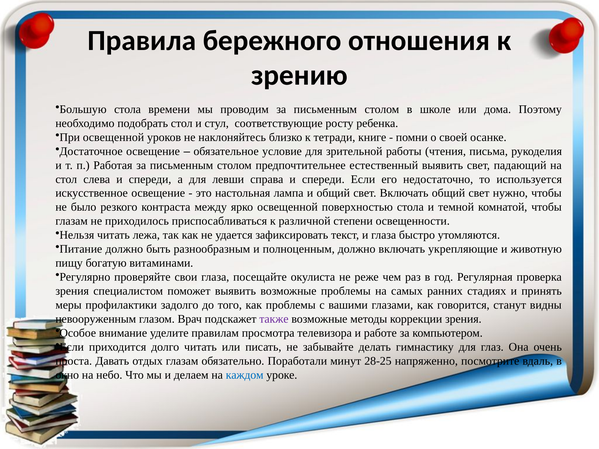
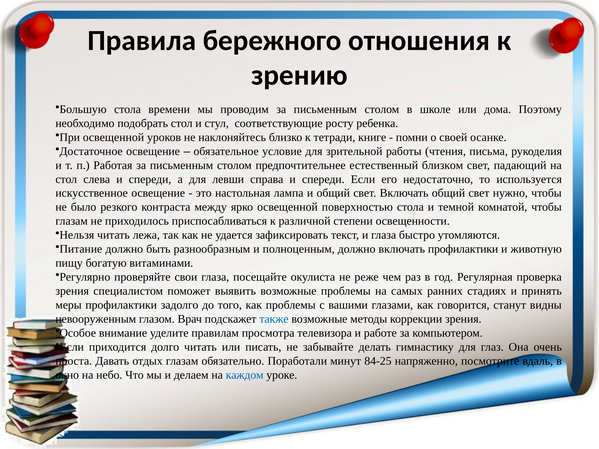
естественный выявить: выявить -> близком (443, 165)
включать укрепляющие: укрепляющие -> профилактики (463, 249)
также colour: purple -> blue (274, 319)
28-25: 28-25 -> 84-25 (378, 361)
